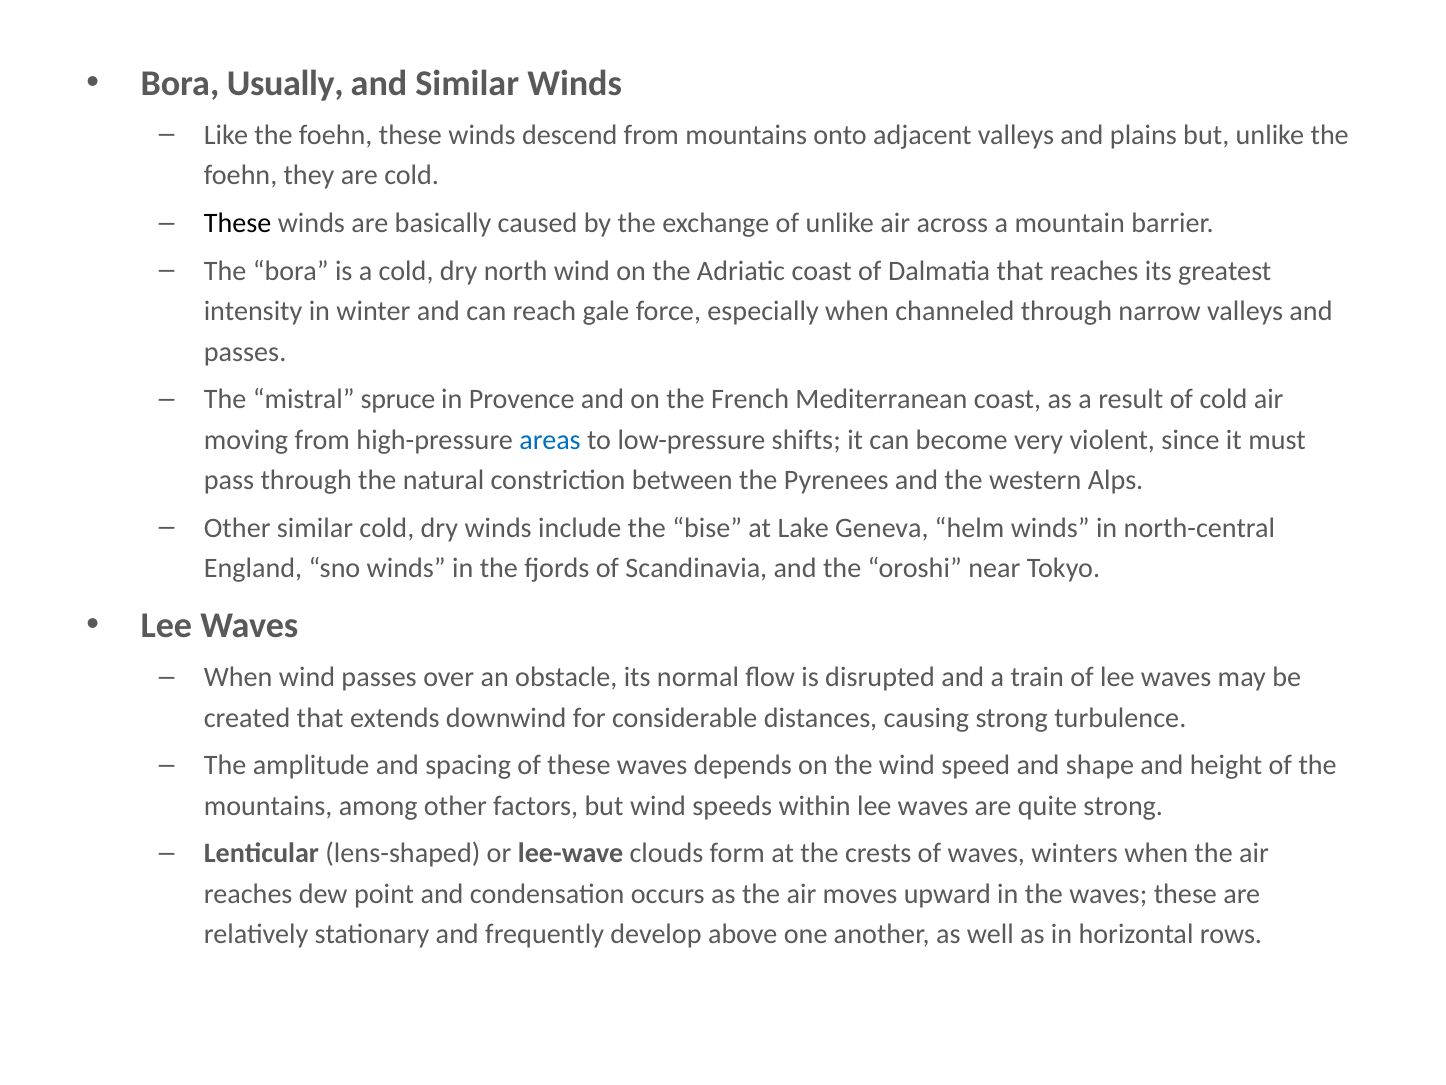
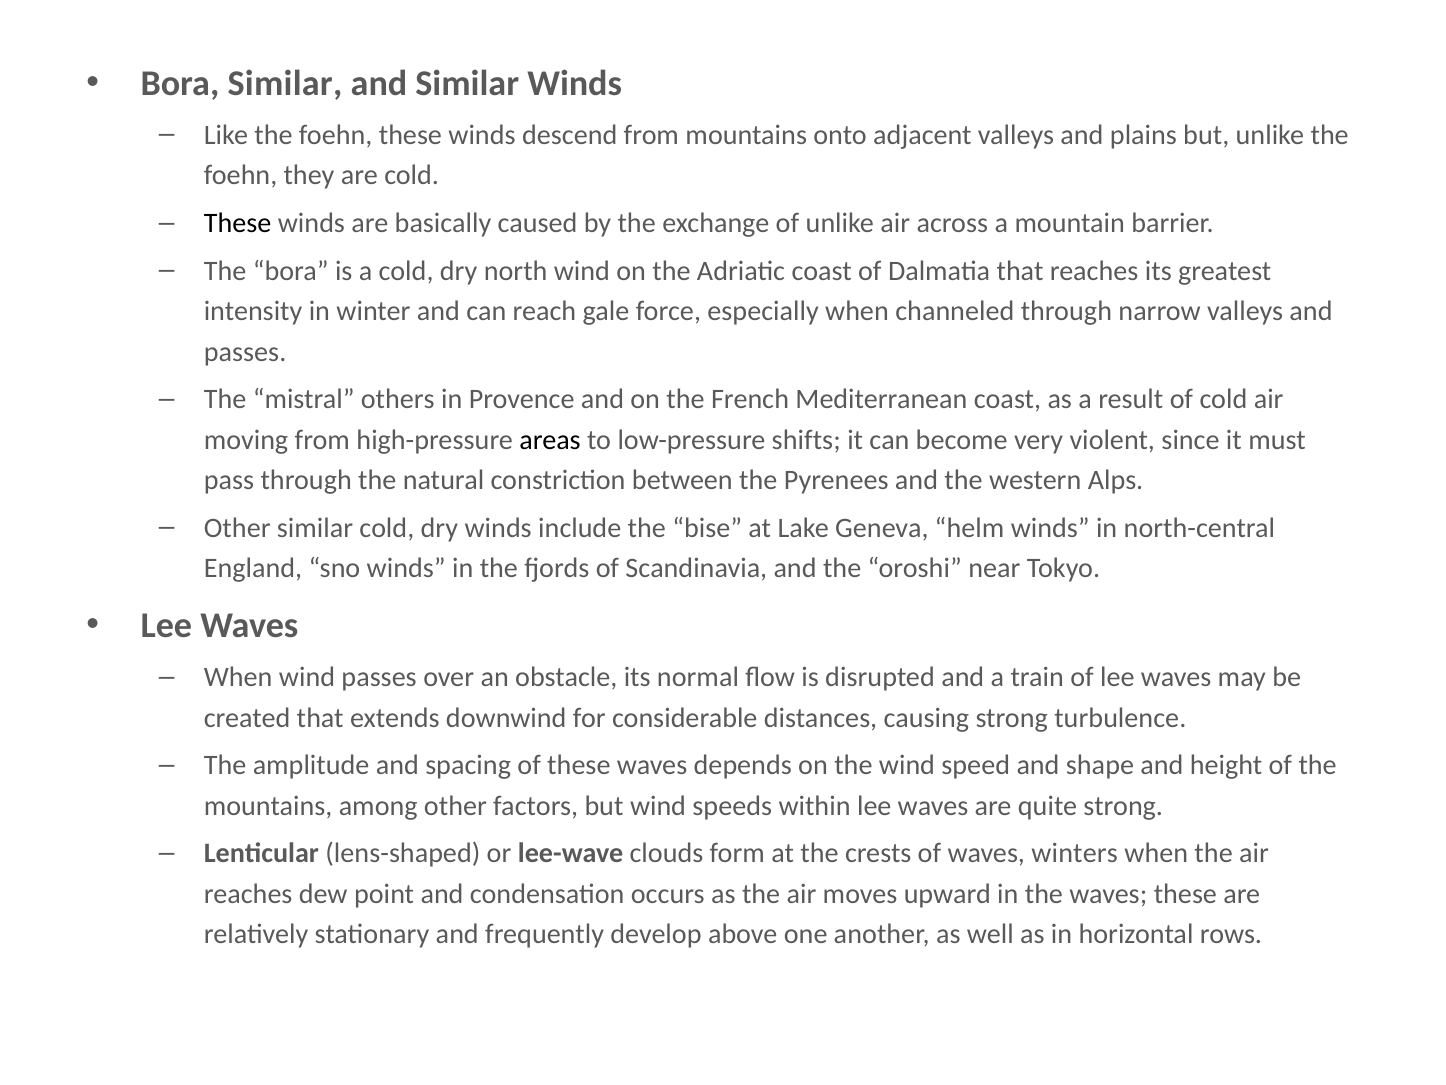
Bora Usually: Usually -> Similar (285, 83)
spruce: spruce -> others (398, 399)
areas colour: blue -> black (550, 440)
